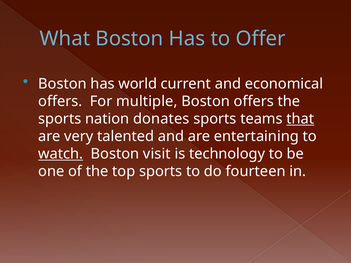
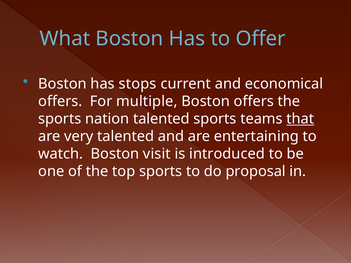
world: world -> stops (138, 84)
nation donates: donates -> talented (161, 119)
watch underline: present -> none (61, 154)
technology: technology -> introduced (227, 154)
fourteen: fourteen -> proposal (256, 172)
